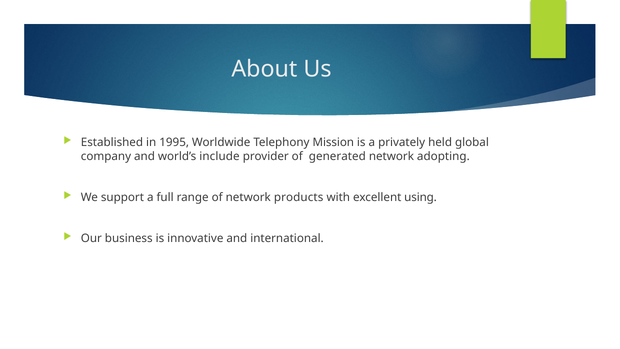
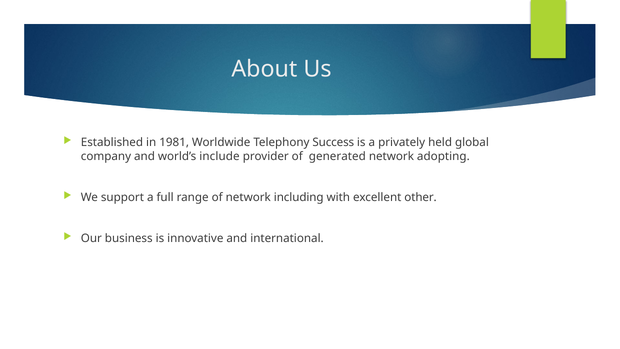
1995: 1995 -> 1981 (174, 143)
Mission: Mission -> Success (333, 143)
products: products -> including (299, 197)
using: using -> other (421, 197)
